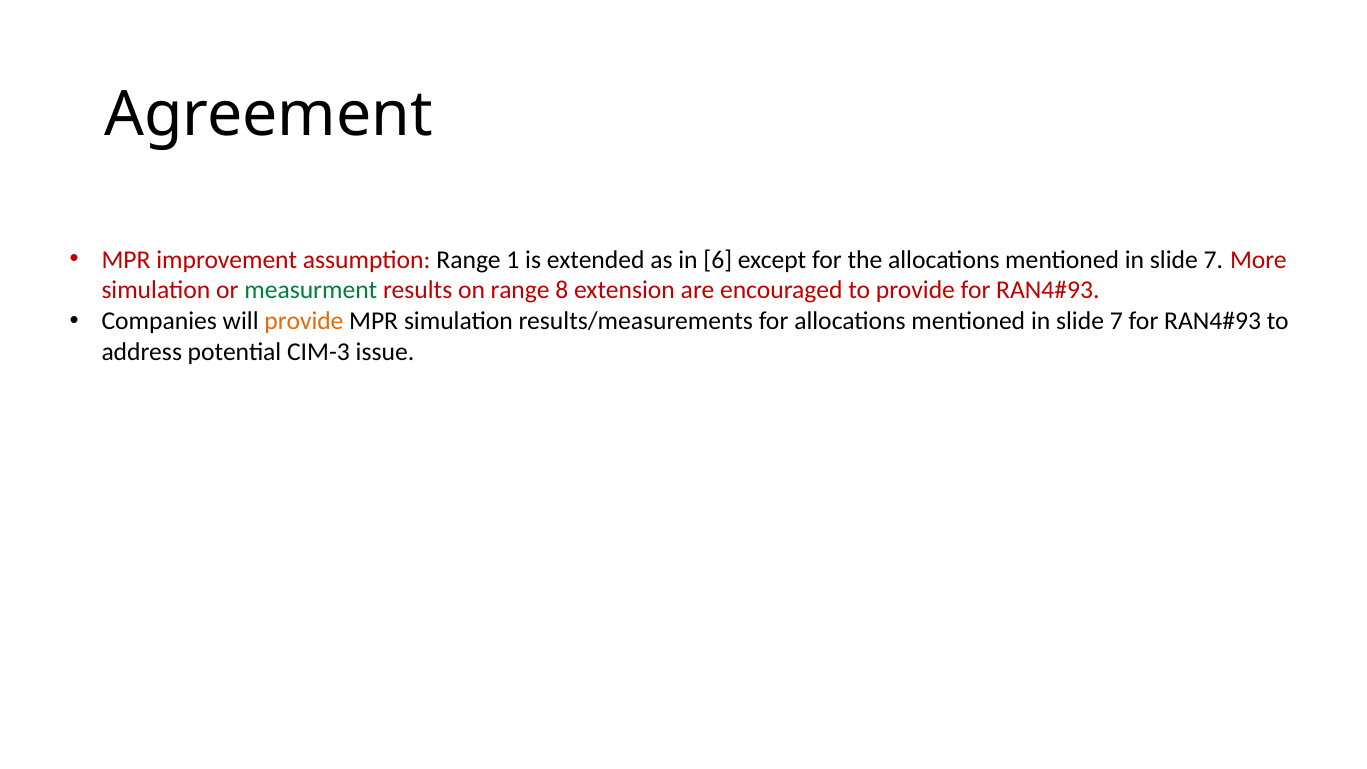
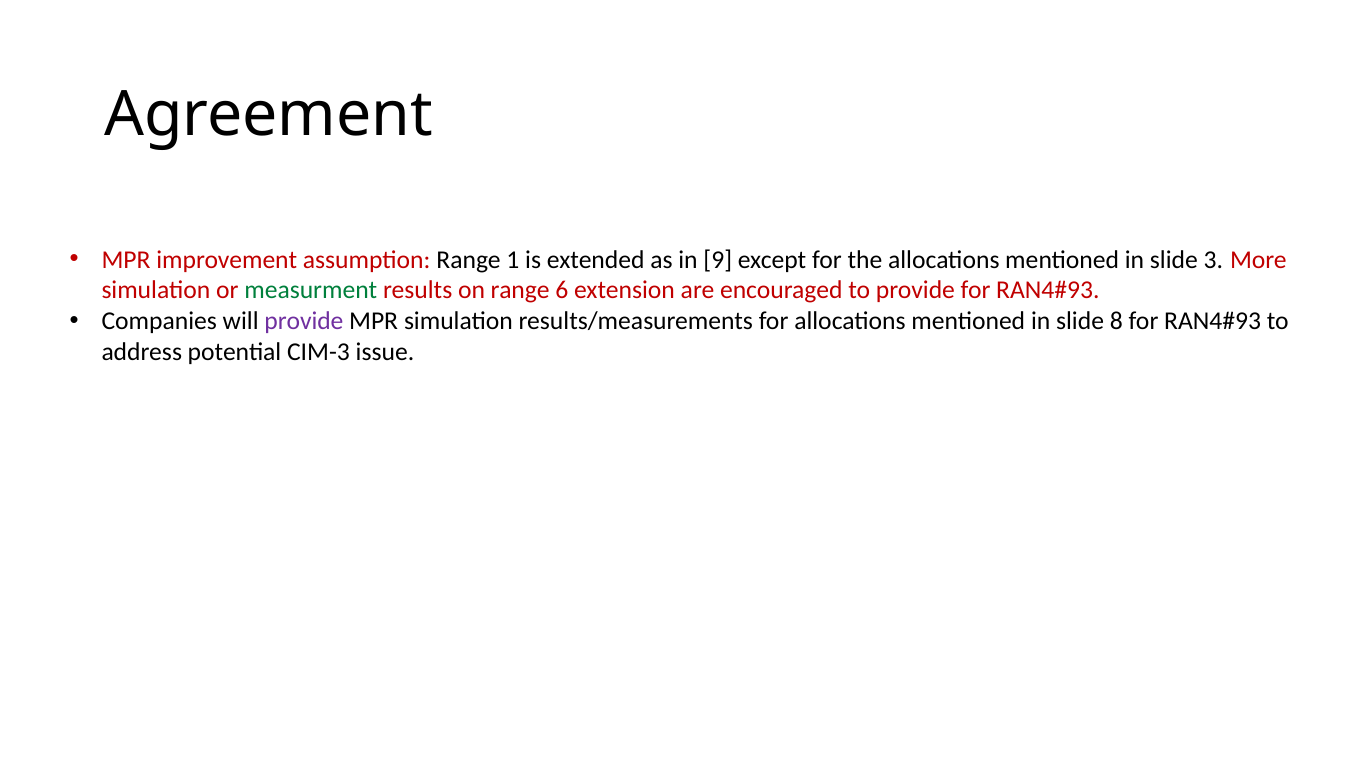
6: 6 -> 9 (718, 260)
7: 7 -> 3 (1213, 260)
8: 8 -> 6 (562, 290)
provide colour: orange -> purple (304, 321)
7: 7 -> 8 (1116, 321)
